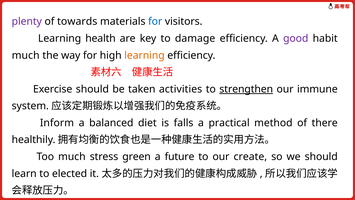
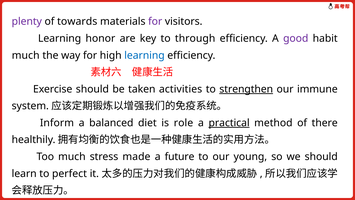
for colour: blue -> purple (155, 22)
health: health -> honor (100, 38)
damage: damage -> through (195, 38)
learning colour: orange -> blue (144, 55)
falls: falls -> role (183, 123)
practical underline: none -> present (229, 123)
green: green -> made (136, 156)
create: create -> young (250, 156)
elected: elected -> perfect (70, 173)
